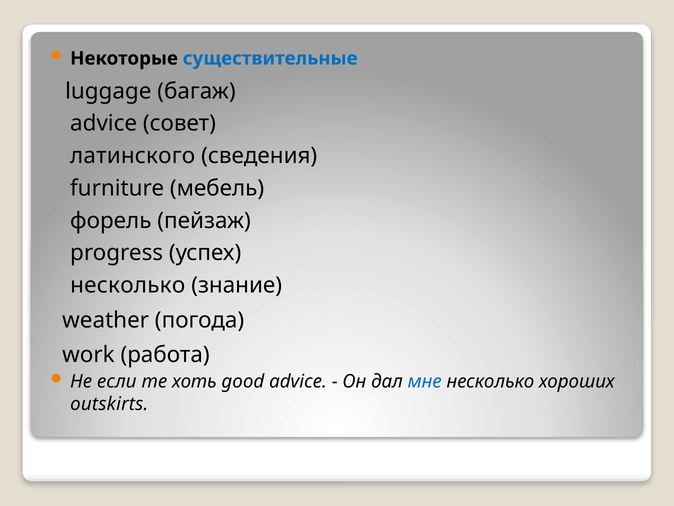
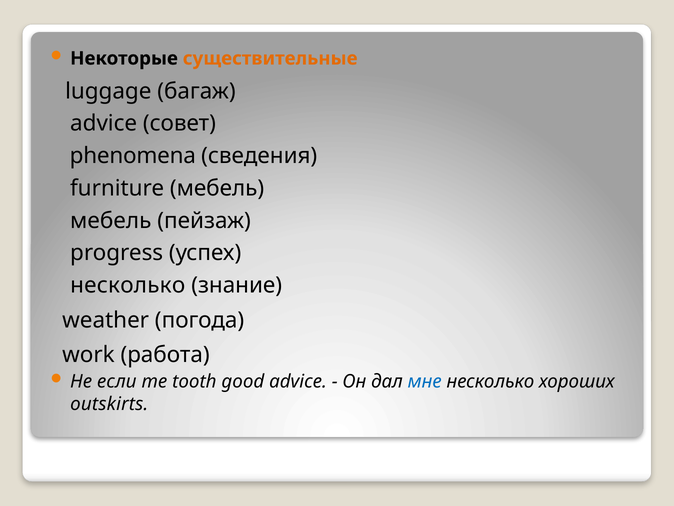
существительные colour: blue -> orange (270, 58)
латинского: латинского -> phenomena (133, 156)
форель: форель -> мебель (111, 220)
хоть: хоть -> tooth (194, 381)
